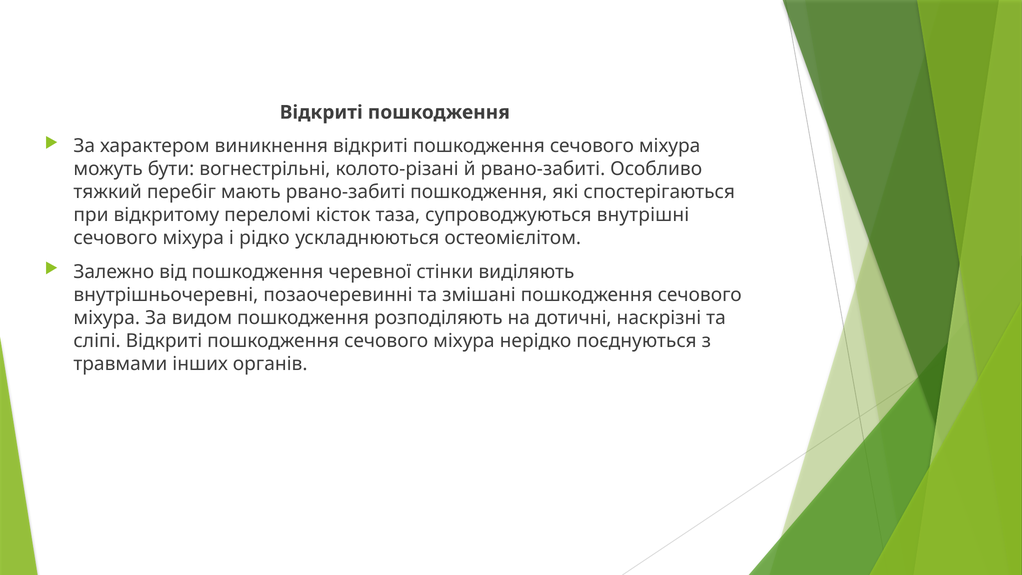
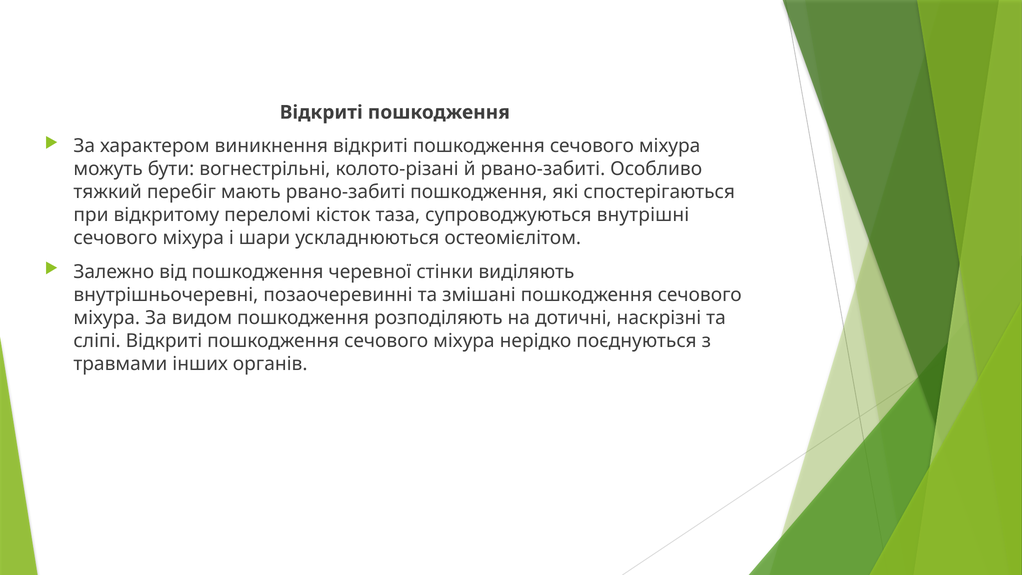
рідко: рідко -> шари (265, 238)
